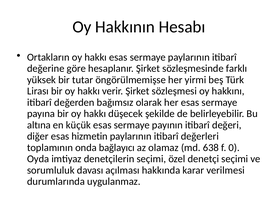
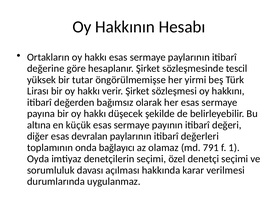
farklı: farklı -> tescil (237, 68)
hizmetin: hizmetin -> devralan (90, 136)
638: 638 -> 791 (211, 147)
0: 0 -> 1 (234, 147)
